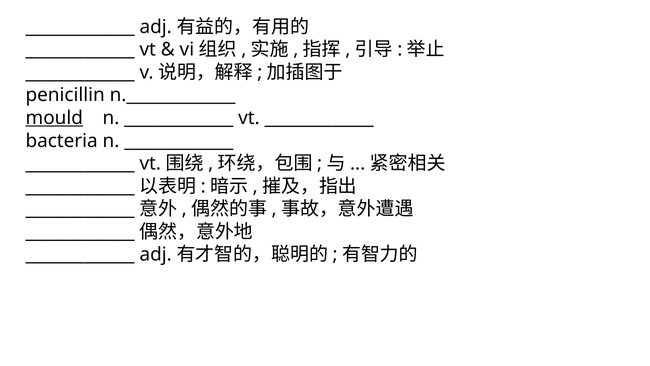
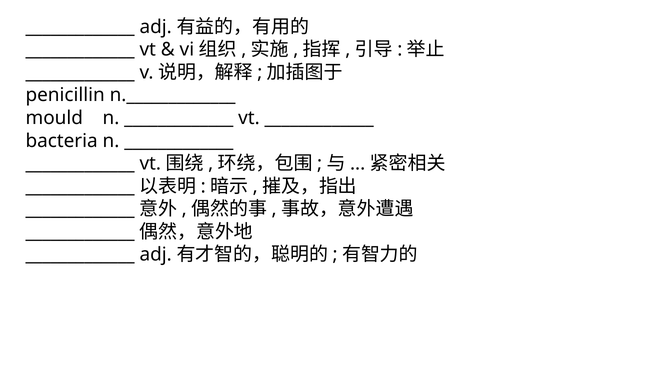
mould underline: present -> none (54, 118)
